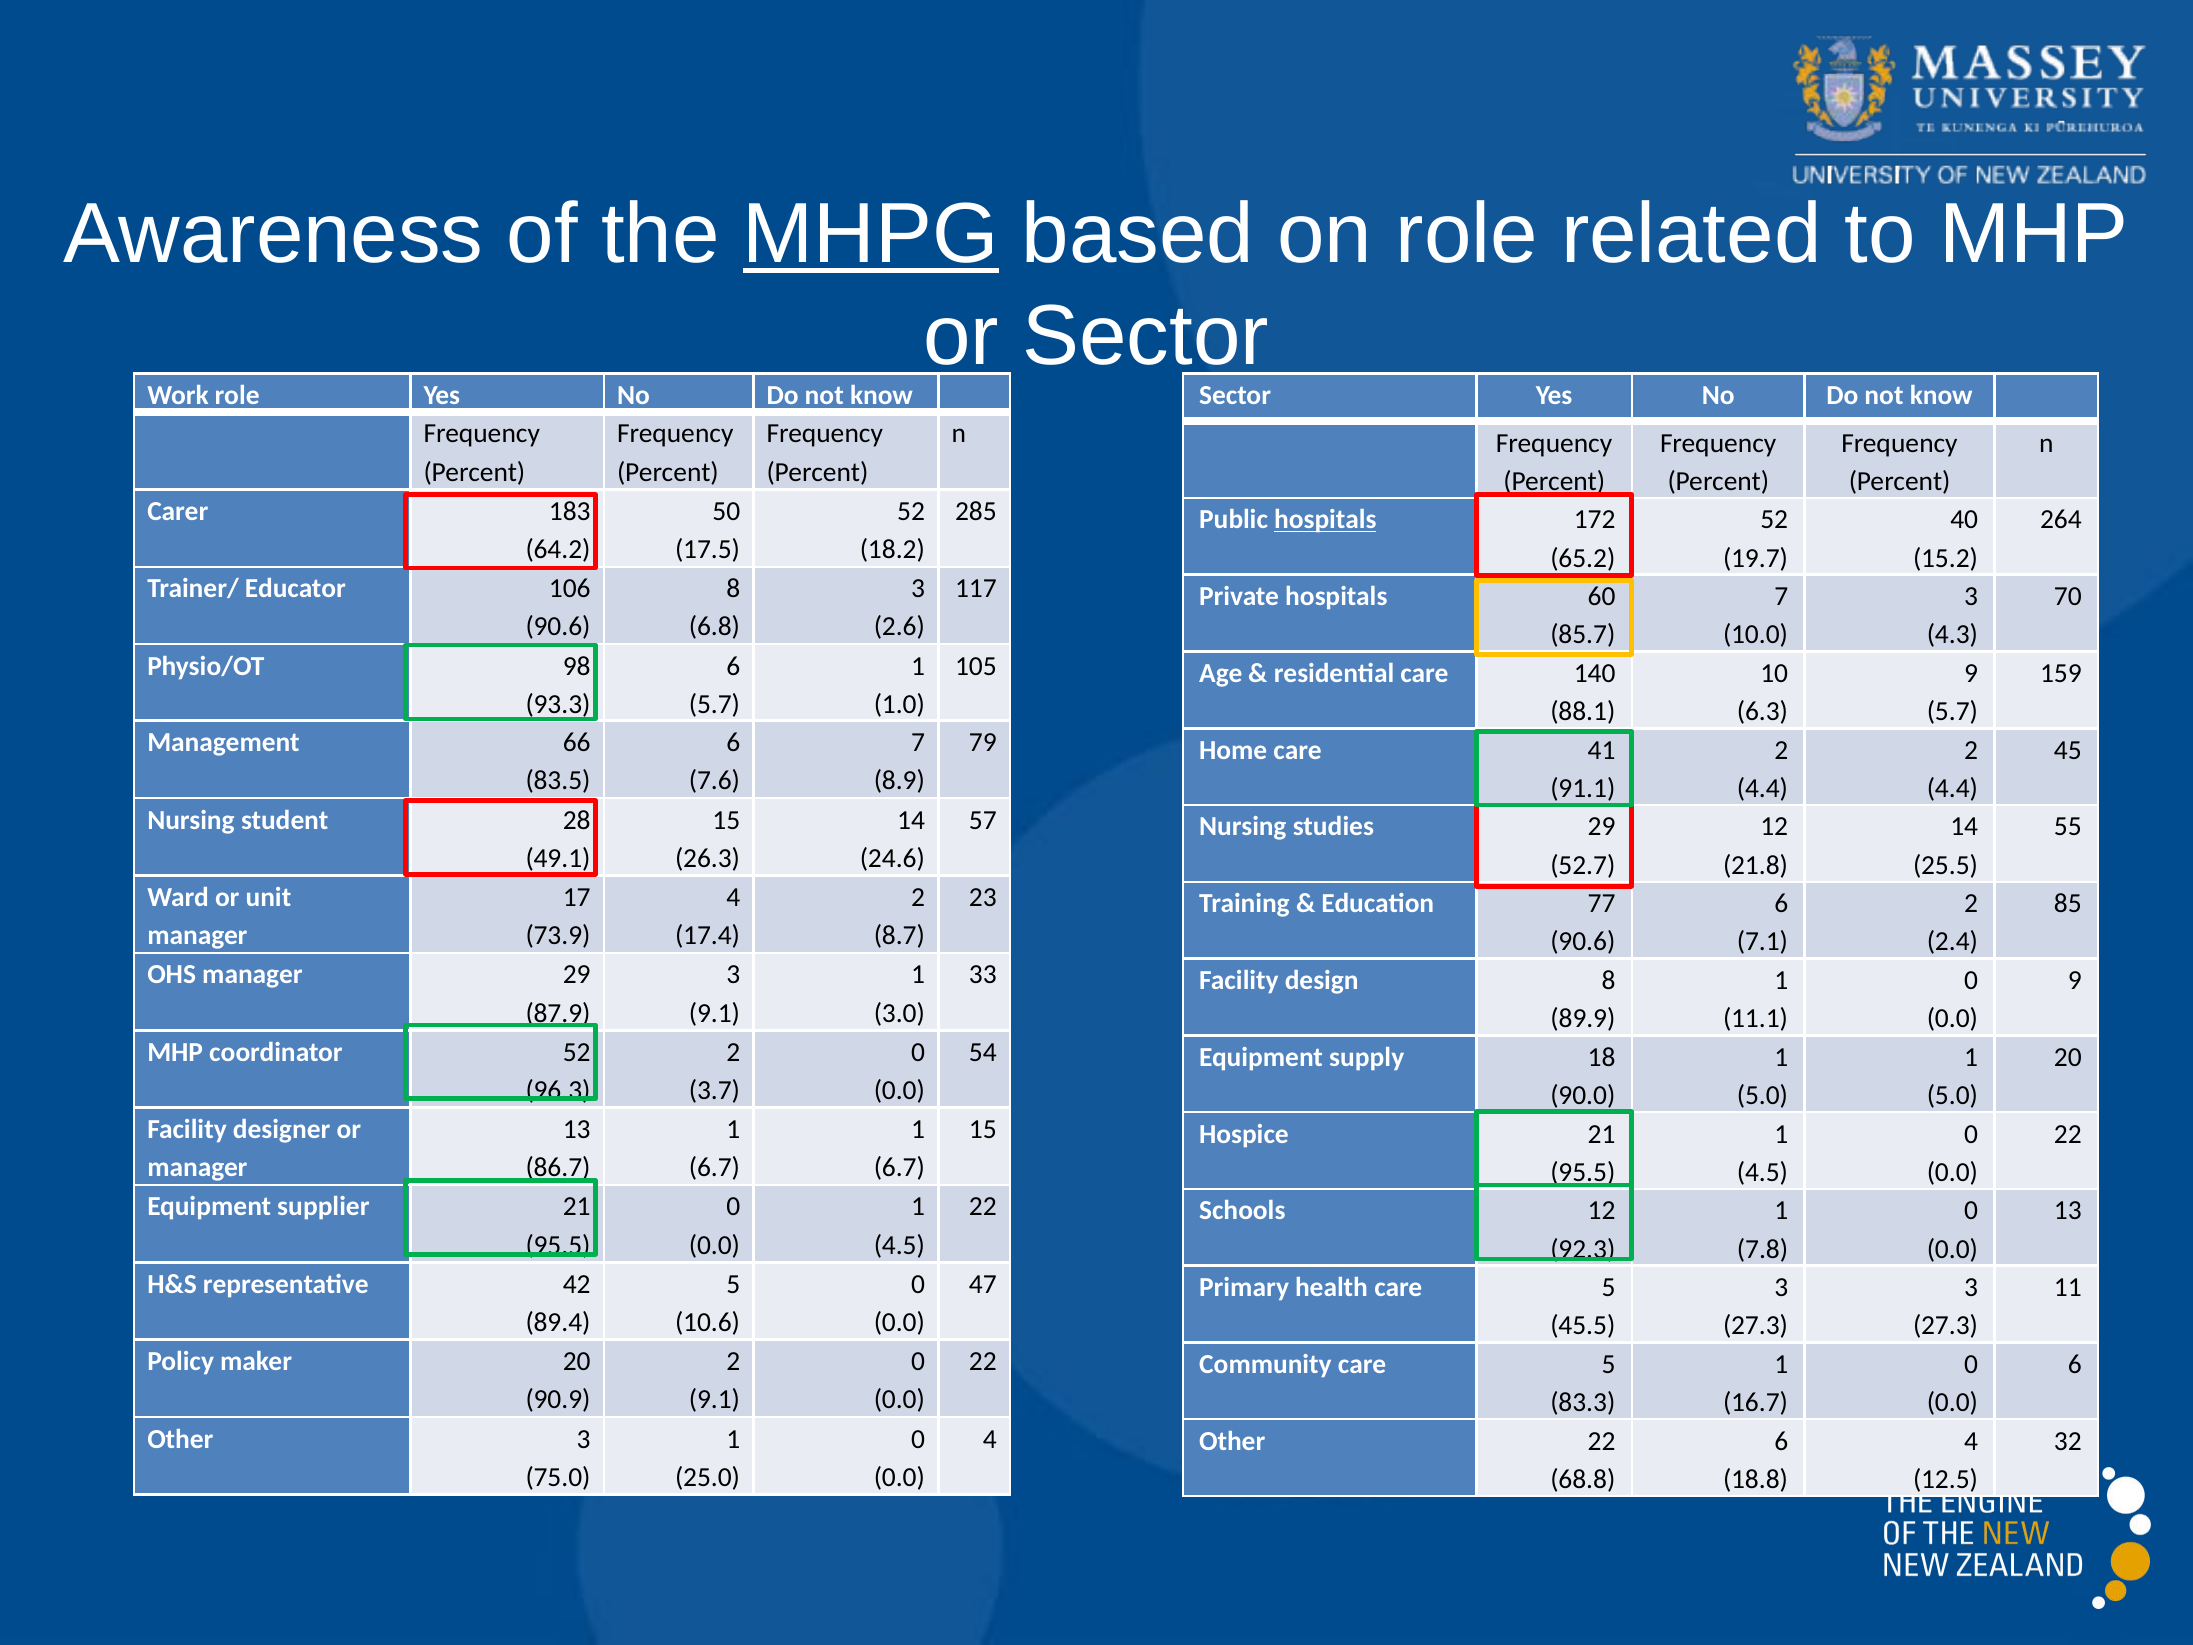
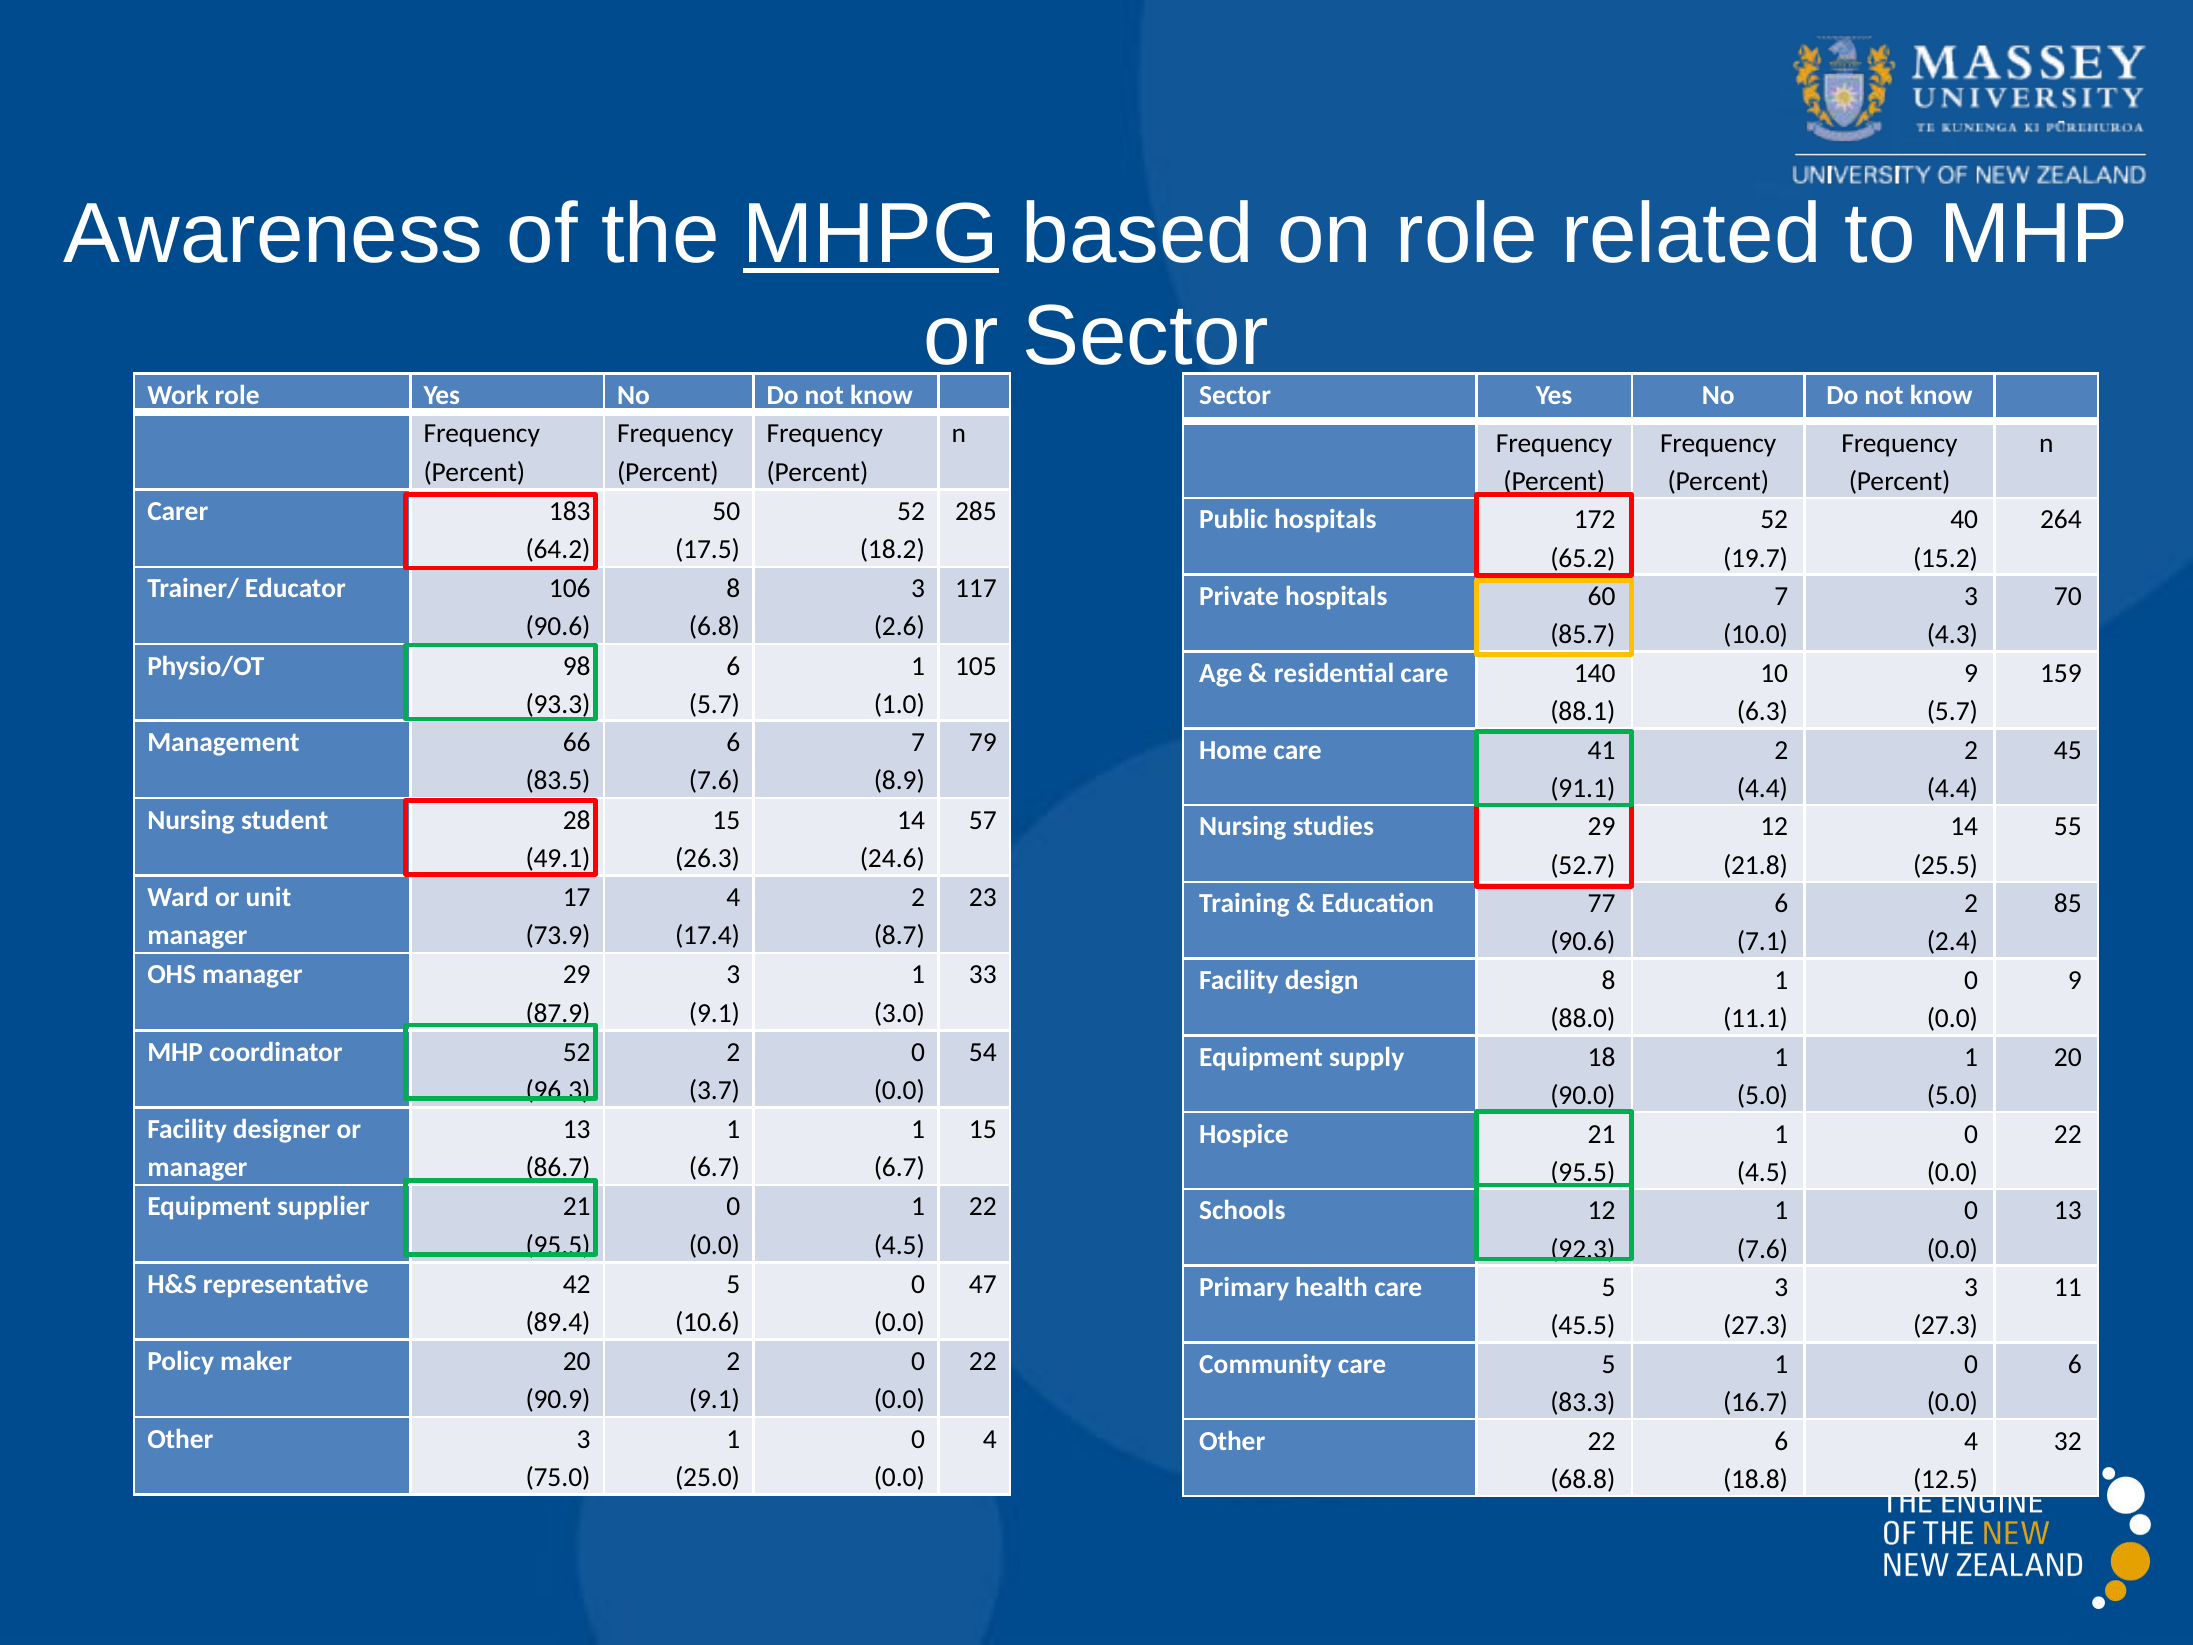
hospitals underline: present -> none (1325, 520)
89.9: 89.9 -> 88.0 (1583, 1019)
7.8: 7.8 -> 7.6 (1763, 1249)
